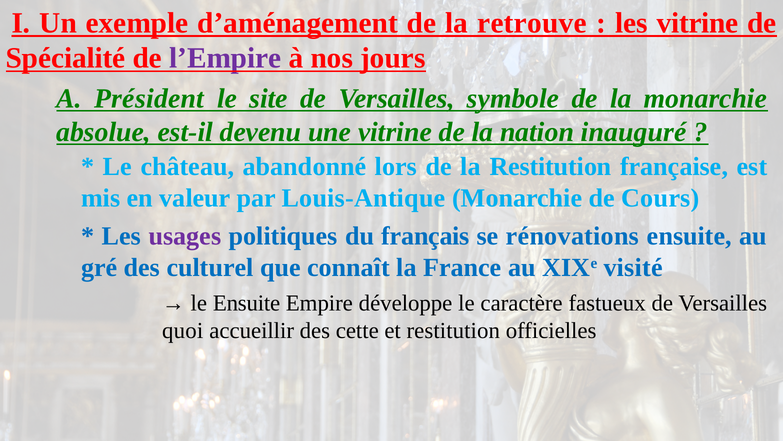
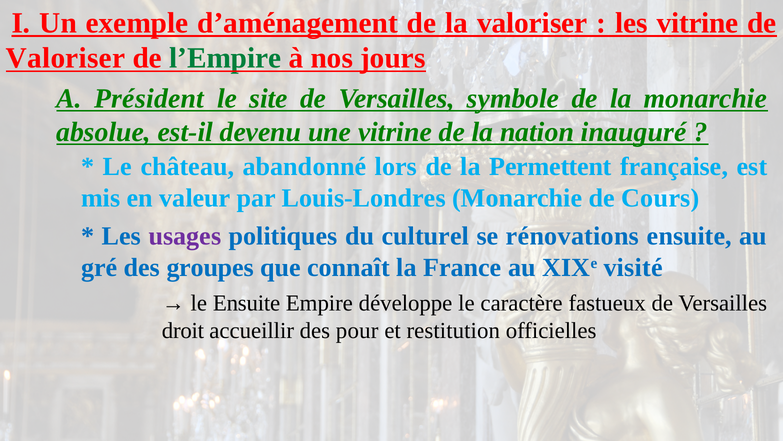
la retrouve: retrouve -> valoriser (532, 23)
Spécialité: Spécialité -> Valoriser (65, 58)
l’Empire colour: purple -> green (225, 58)
la Restitution: Restitution -> Permettent (551, 167)
Louis-Antique: Louis-Antique -> Louis-Londres (364, 198)
français: français -> culturel (425, 236)
culturel: culturel -> groupes (210, 267)
quoi: quoi -> droit (183, 330)
cette: cette -> pour (357, 330)
